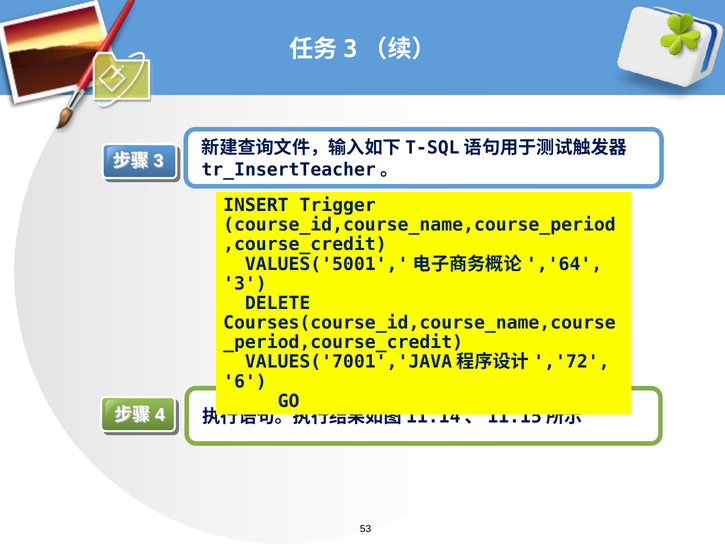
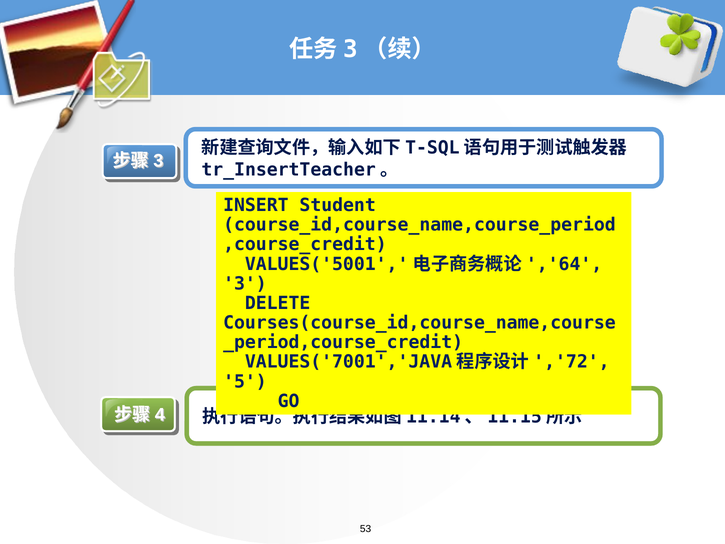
Trigger: Trigger -> Student (338, 205)
6: 6 -> 5 (245, 381)
